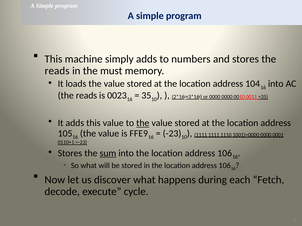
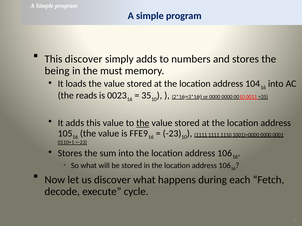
This machine: machine -> discover (84, 59)
reads: reads -> being (57, 71)
sum underline: present -> none (108, 154)
